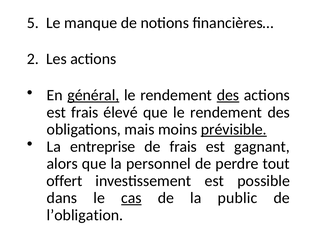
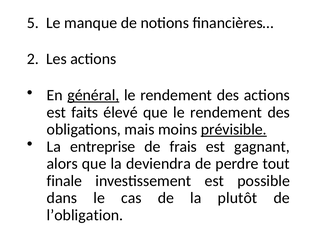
des underline: present -> none (228, 95)
est frais: frais -> faits (85, 112)
personnel: personnel -> deviendra (158, 164)
offert: offert -> finale (64, 181)
cas underline: present -> none (131, 198)
public: public -> plutôt (238, 198)
